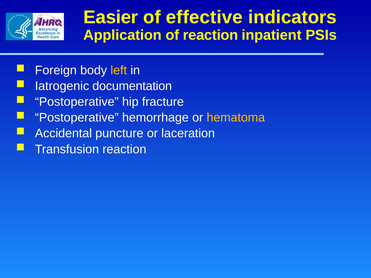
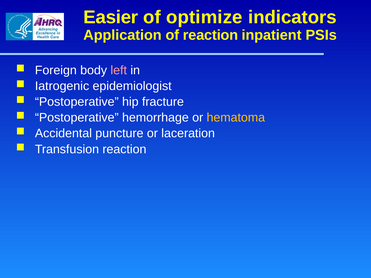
effective: effective -> optimize (204, 17)
left colour: yellow -> pink (119, 70)
documentation: documentation -> epidemiologist (132, 86)
